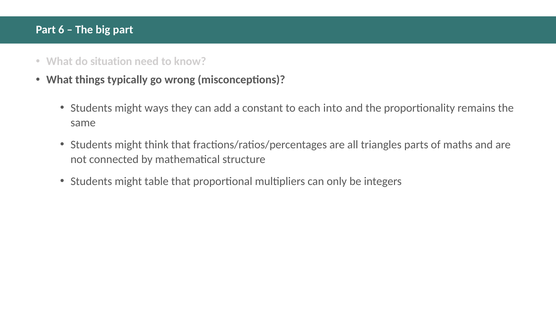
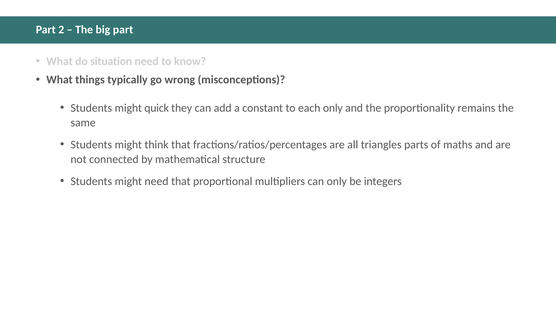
6: 6 -> 2 (61, 30)
ways: ways -> quick (157, 108)
each into: into -> only (333, 108)
might table: table -> need (157, 181)
